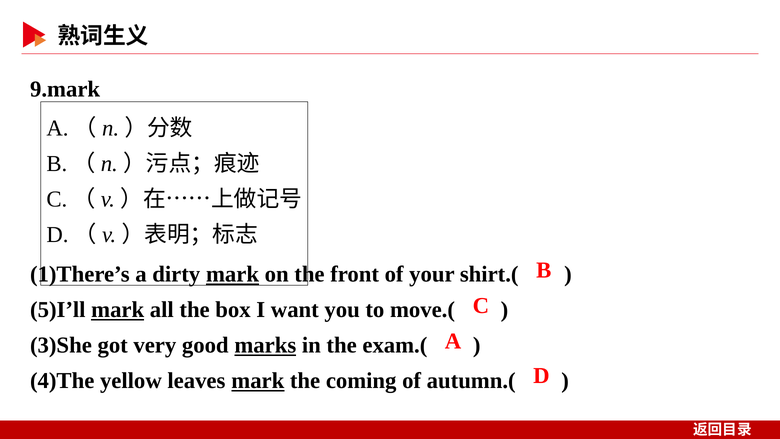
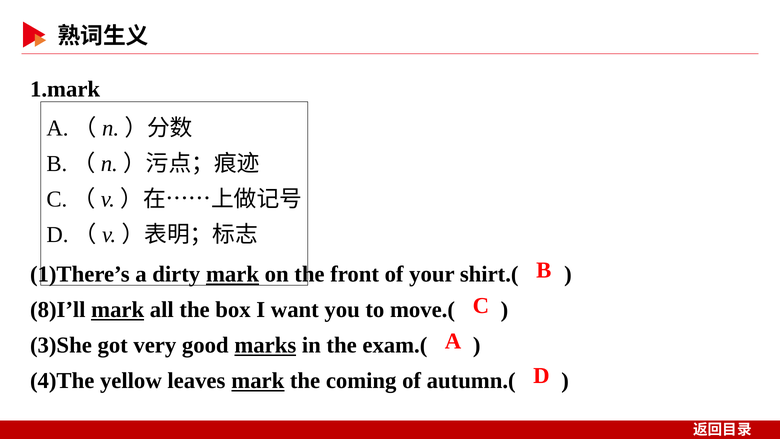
9.mark: 9.mark -> 1.mark (65, 89)
5)I’ll: 5)I’ll -> 8)I’ll (58, 309)
